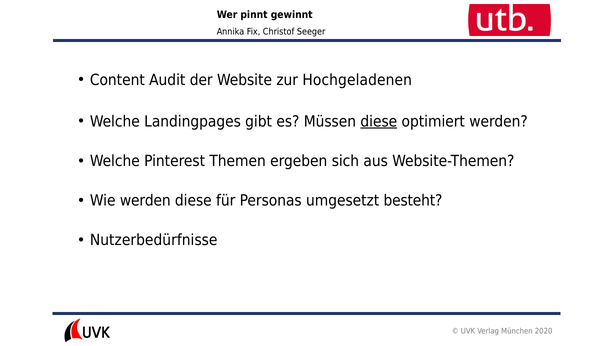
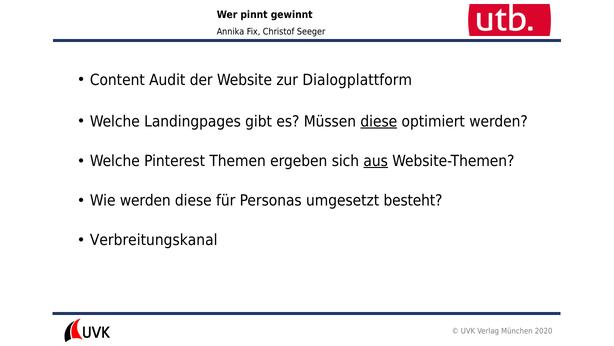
Hochgeladenen: Hochgeladenen -> Dialogplattform (357, 80)
aus underline: none -> present (376, 161)
Nutzerbedürfnisse: Nutzerbedürfnisse -> Verbreitungskanal (154, 240)
